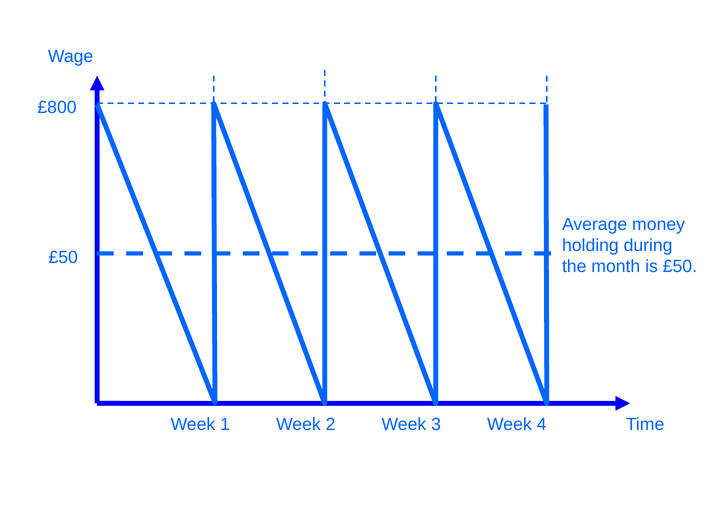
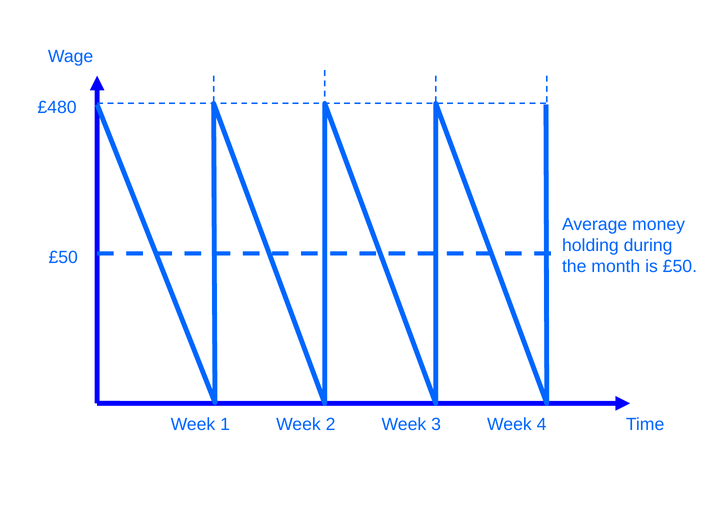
£800: £800 -> £480 (57, 108)
